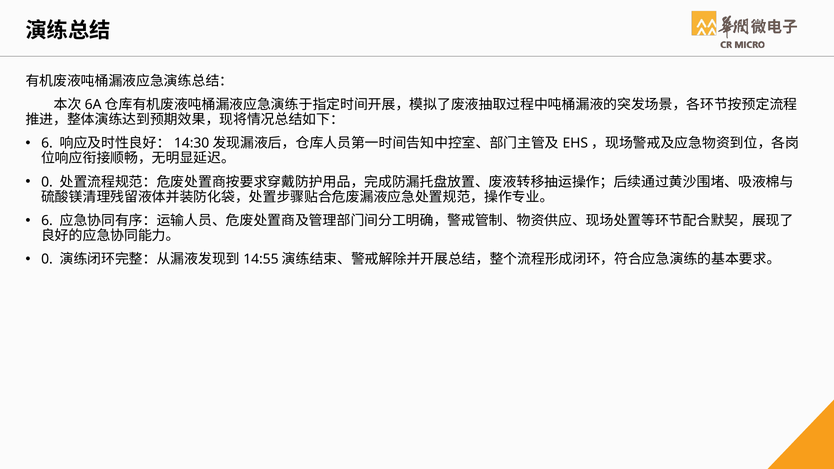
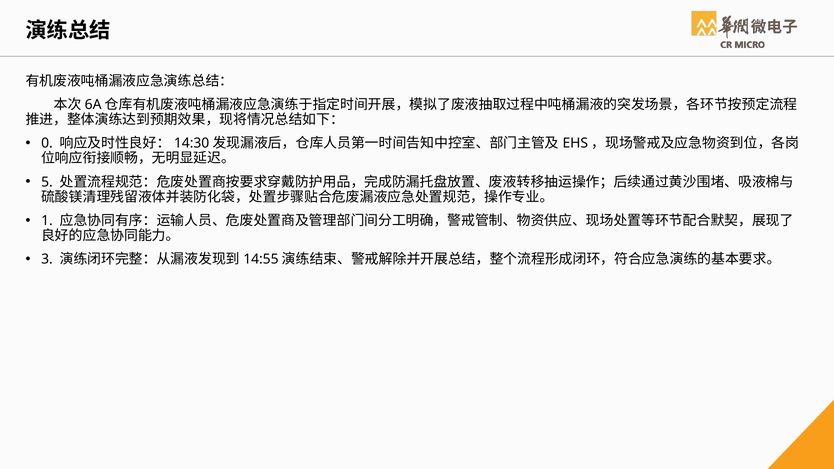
6: 6 -> 0 (47, 143)
0: 0 -> 5 (47, 182)
6: 6 -> 1 (47, 221)
0: 0 -> 3 (47, 259)
